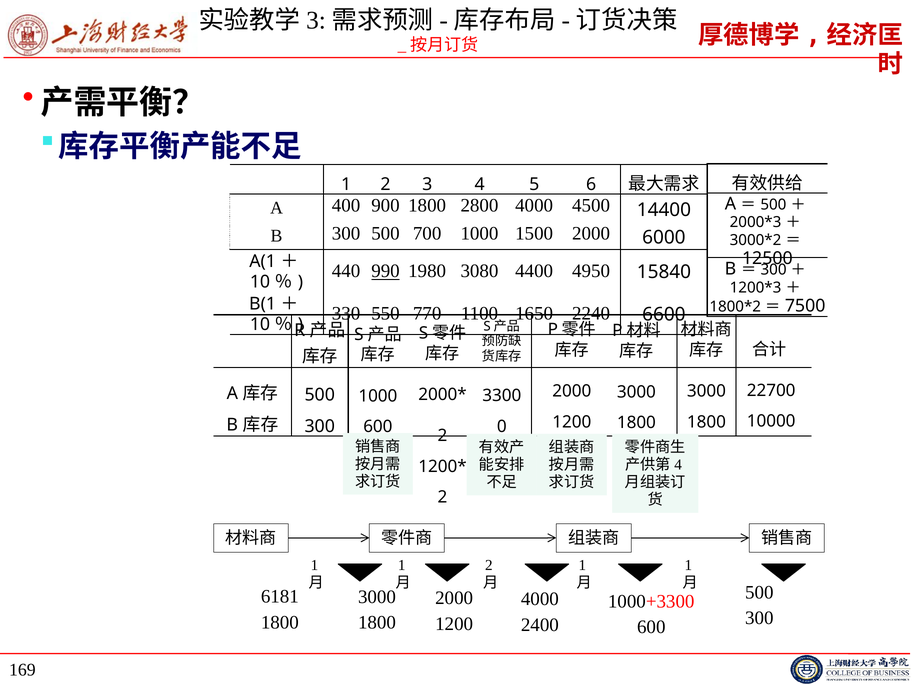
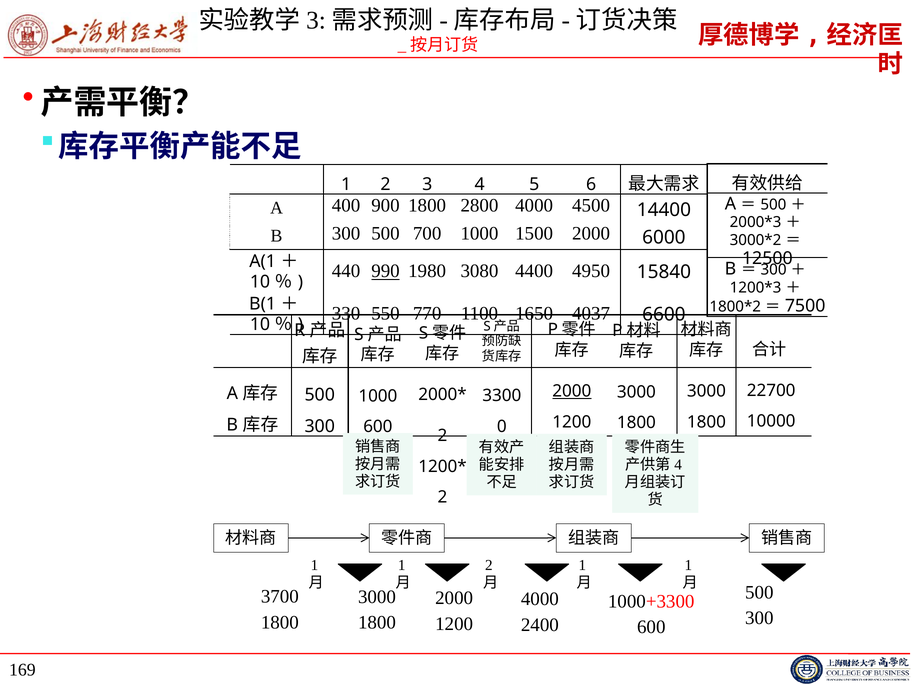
2240: 2240 -> 4037 (591, 314)
2000 underline: none -> present (572, 391)
6181: 6181 -> 3700 (280, 597)
